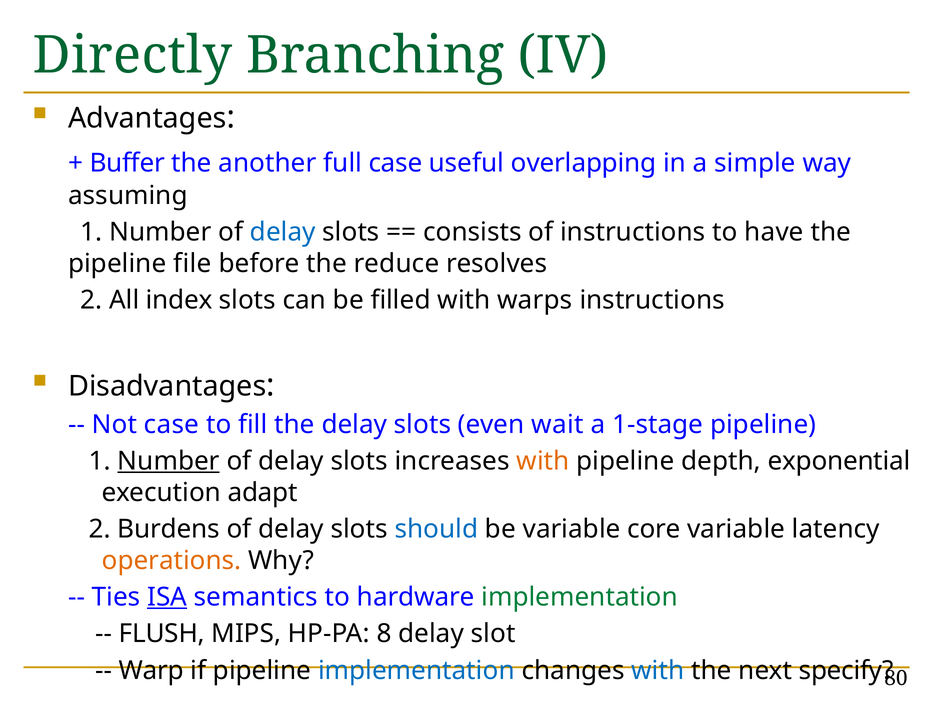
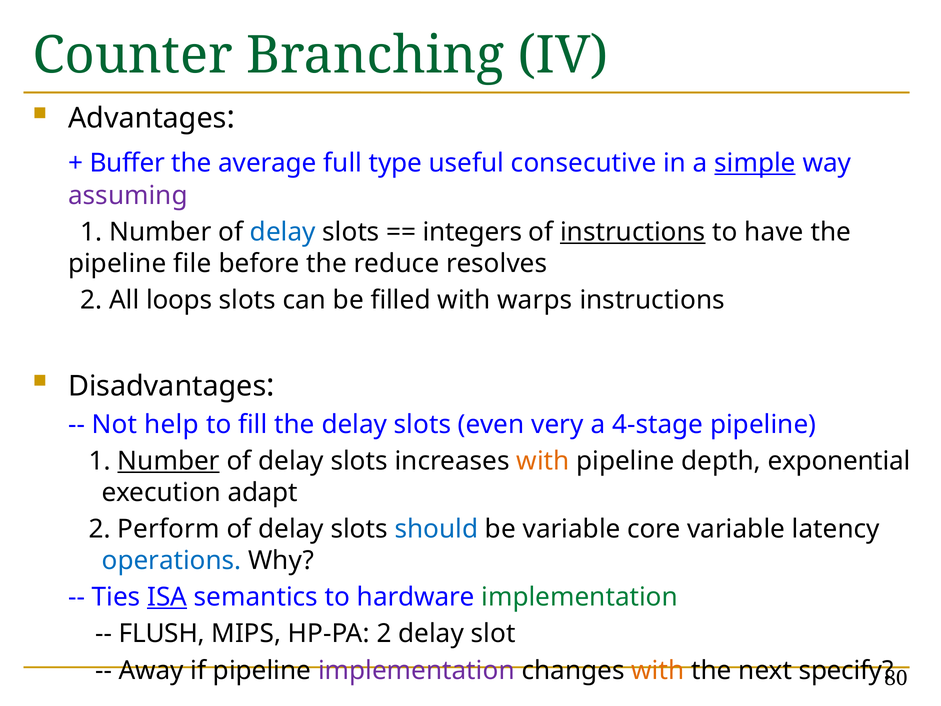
Directly: Directly -> Counter (133, 55)
another: another -> average (267, 163)
full case: case -> type (395, 163)
overlapping: overlapping -> consecutive (584, 163)
simple underline: none -> present (755, 163)
assuming colour: black -> purple (128, 195)
consists: consists -> integers (473, 232)
instructions underline: none -> present (633, 232)
index: index -> loops (179, 300)
Not case: case -> help (171, 424)
wait: wait -> very (557, 424)
1-stage: 1-stage -> 4-stage (658, 424)
Burdens: Burdens -> Perform (169, 529)
operations colour: orange -> blue (172, 560)
HP-PA 8: 8 -> 2 (384, 634)
Warp: Warp -> Away (151, 670)
implementation colour: blue -> purple (416, 670)
with colour: blue -> orange (658, 670)
